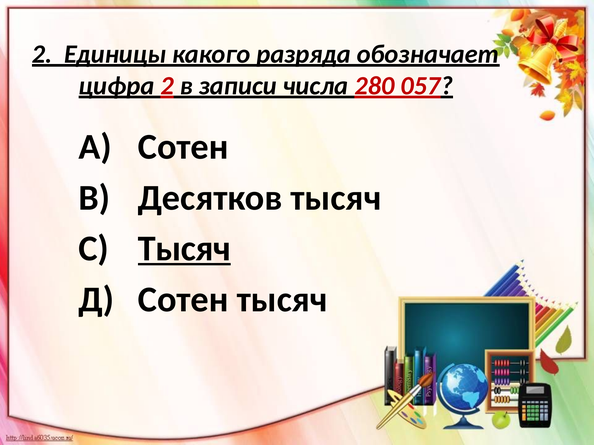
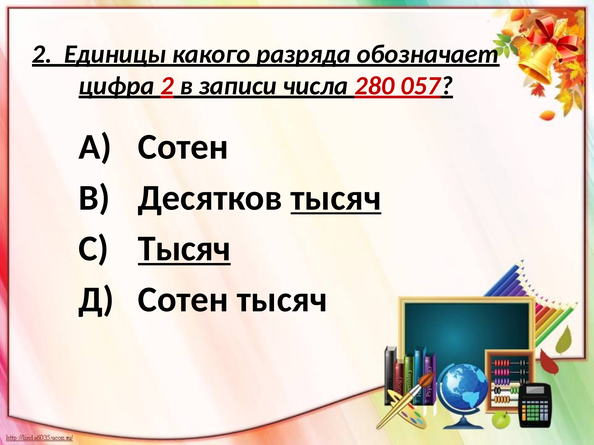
тысяч underline: none -> present (336, 198)
